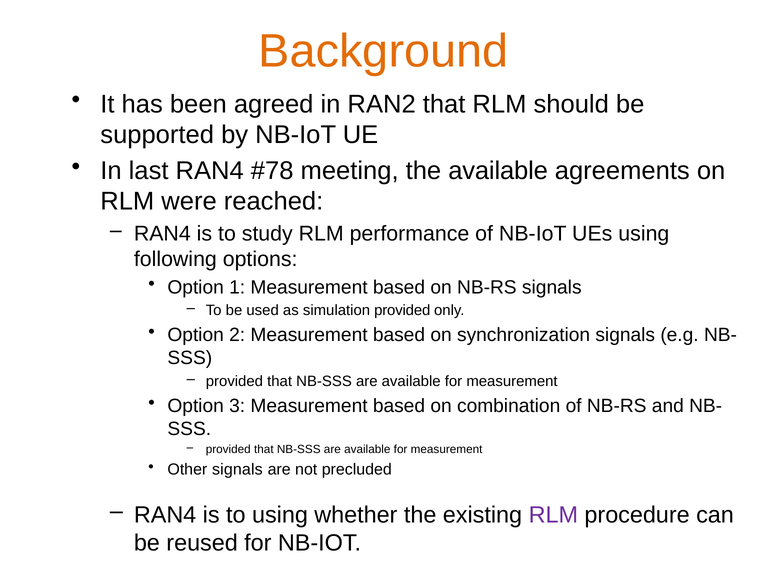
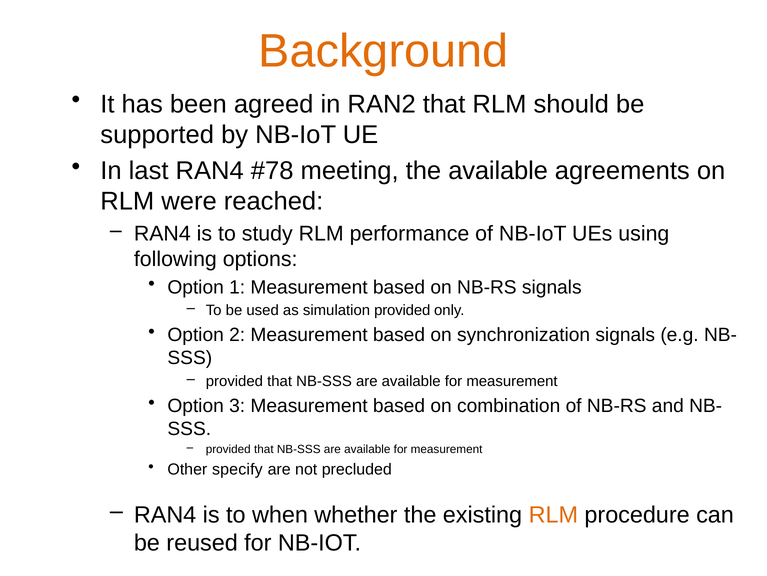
Other signals: signals -> specify (237, 469)
to using: using -> when (280, 514)
RLM colour: purple -> orange (553, 514)
